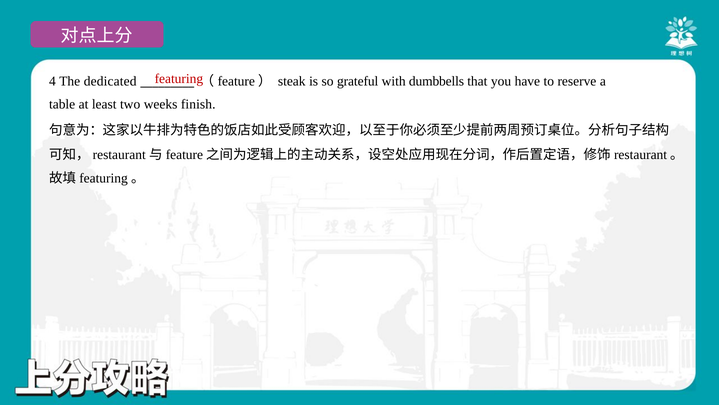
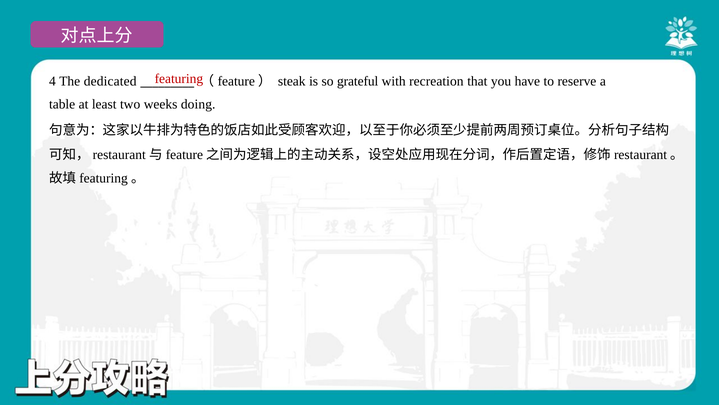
dumbbells: dumbbells -> recreation (436, 81)
finish: finish -> doing (198, 104)
